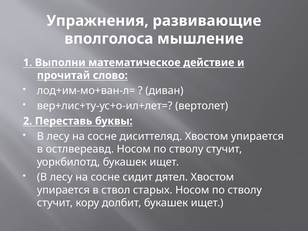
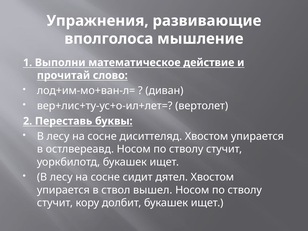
старых: старых -> вышел (153, 190)
